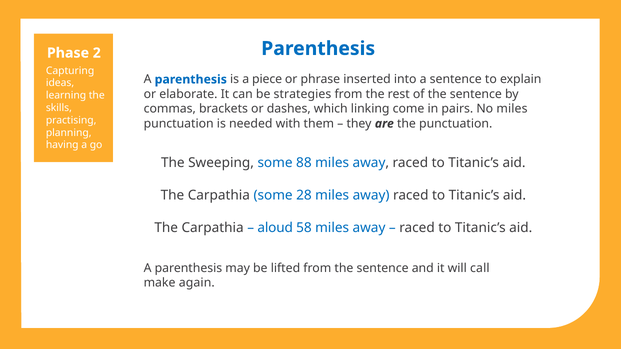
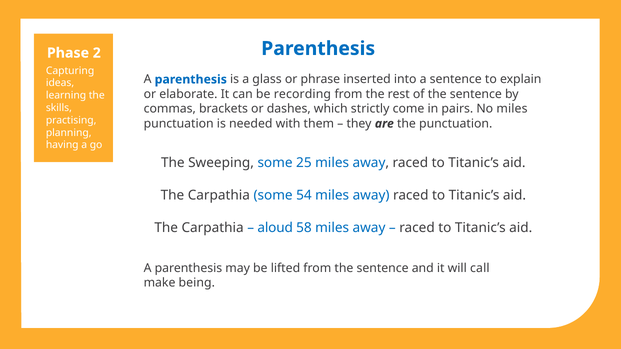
piece: piece -> glass (267, 79)
strategies: strategies -> recording (302, 94)
linking: linking -> strictly (370, 109)
88: 88 -> 25 (304, 163)
28: 28 -> 54 (304, 196)
again: again -> being (197, 283)
